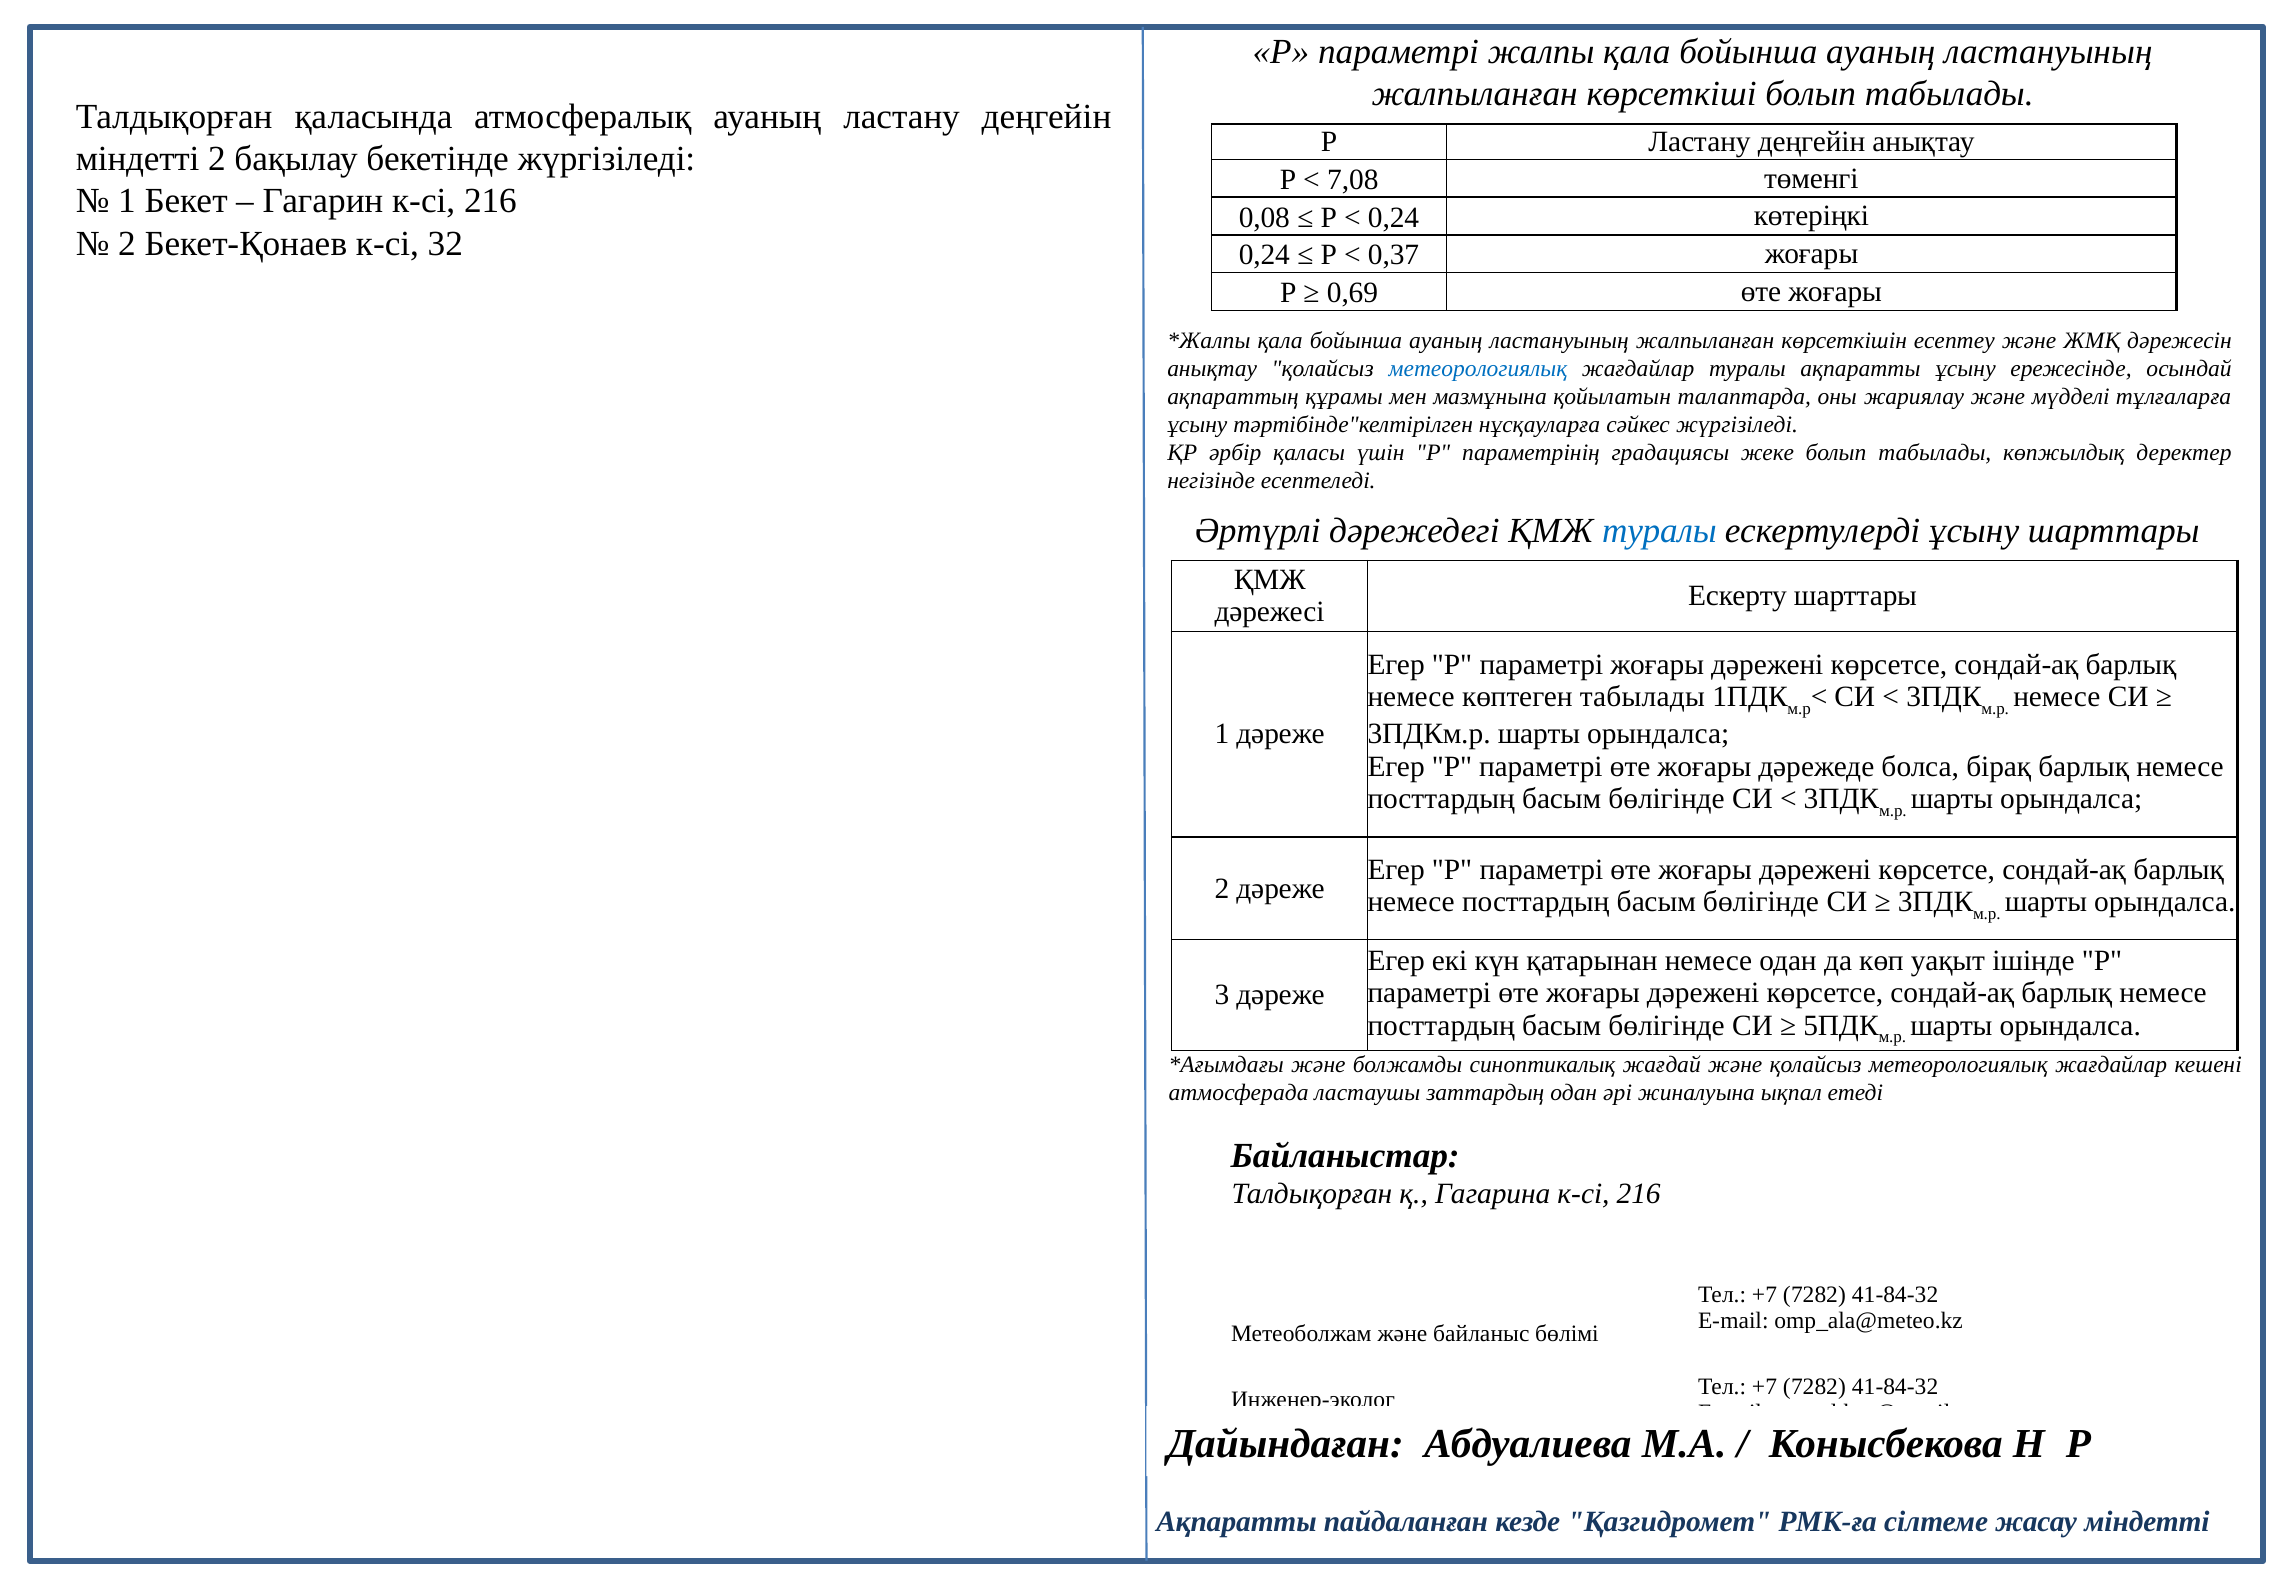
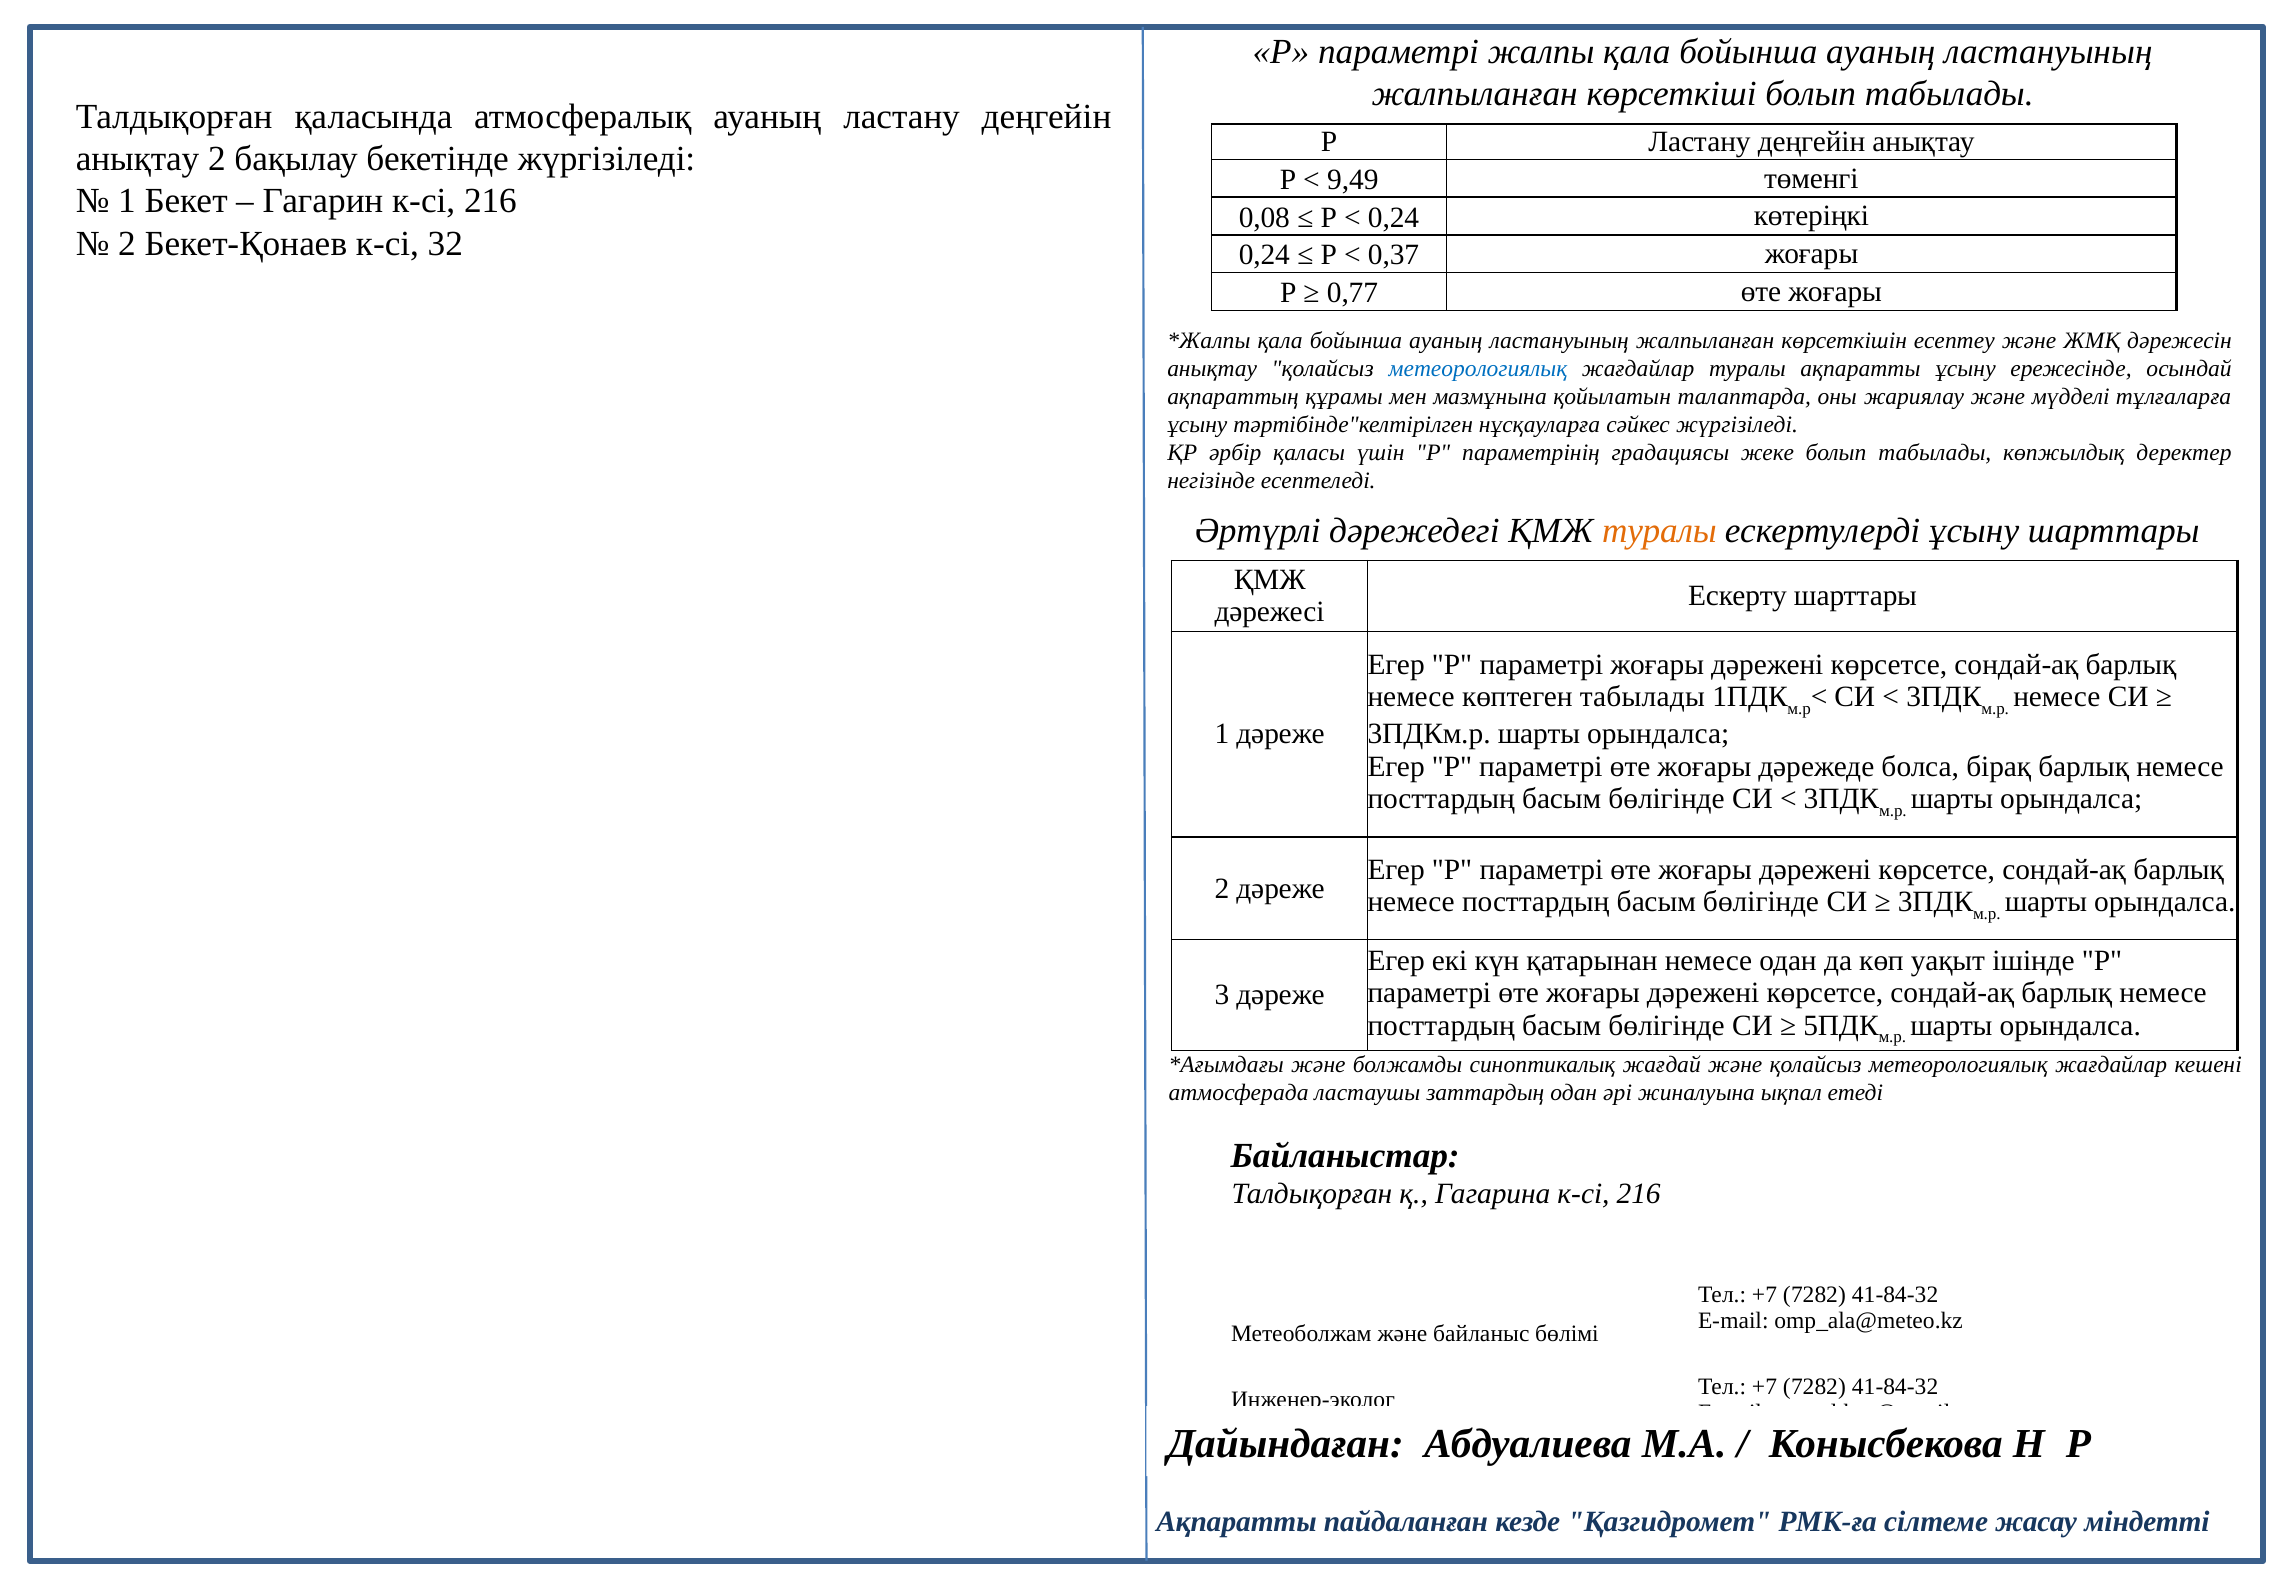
міндетті: міндетті -> анықтау (138, 159)
7,08: 7,08 -> 9,49 (1353, 179)
0,69: 0,69 -> 0,77 (1352, 293)
туралы colour: blue -> orange (1659, 531)
